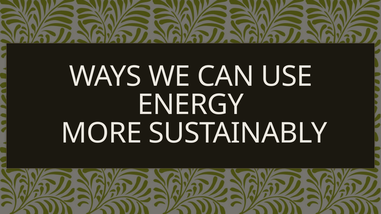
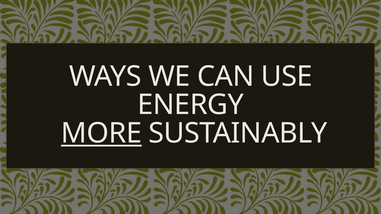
MORE underline: none -> present (101, 133)
